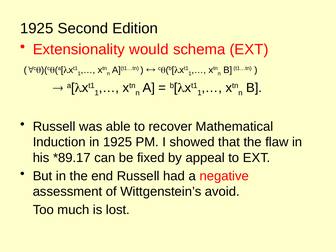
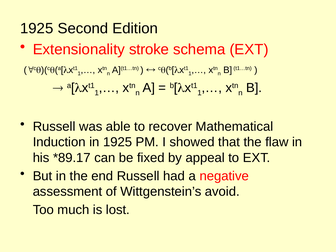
would: would -> stroke (149, 49)
